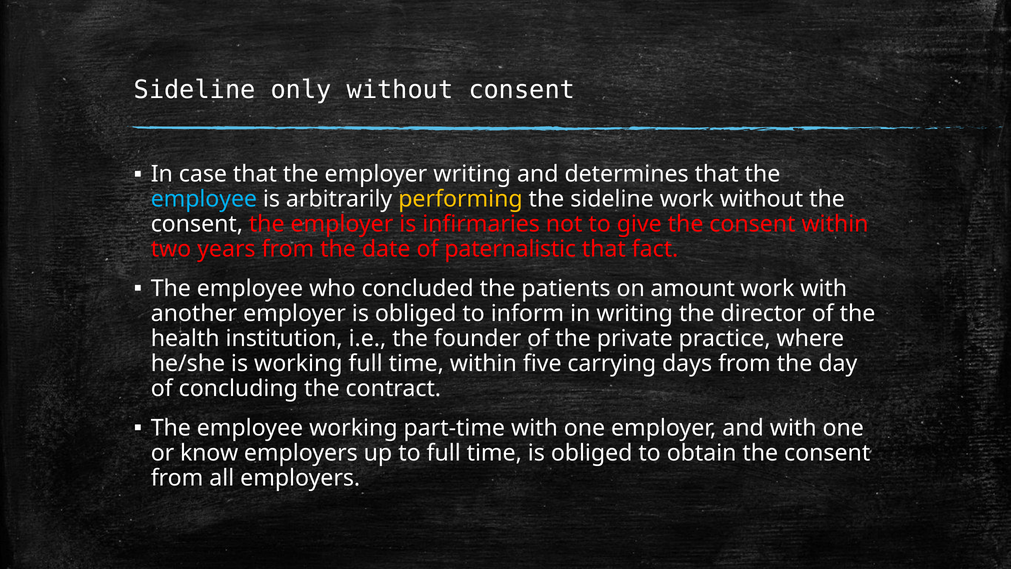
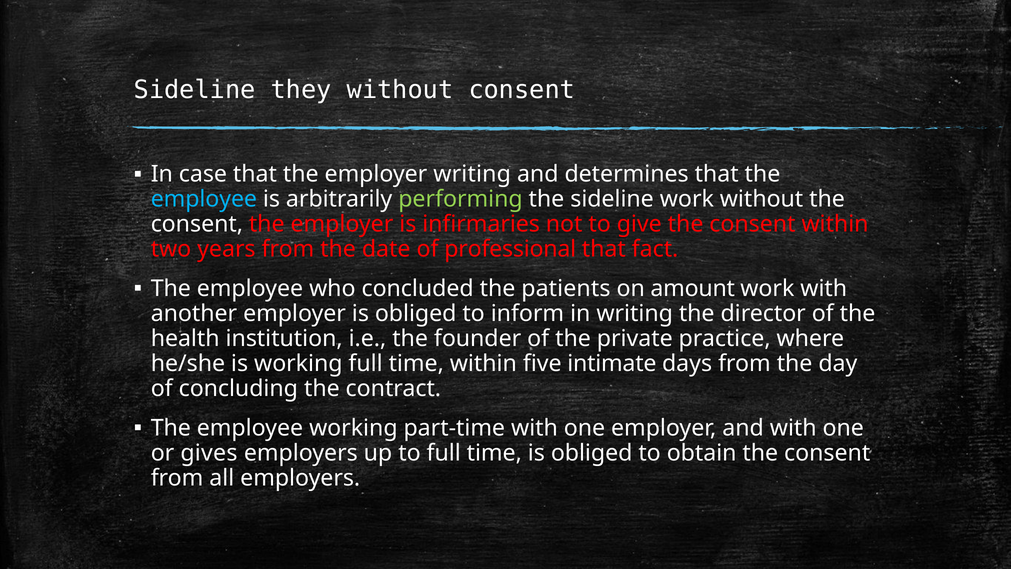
only: only -> they (301, 90)
performing colour: yellow -> light green (460, 199)
paternalistic: paternalistic -> professional (510, 249)
carrying: carrying -> intimate (612, 363)
know: know -> gives (209, 453)
